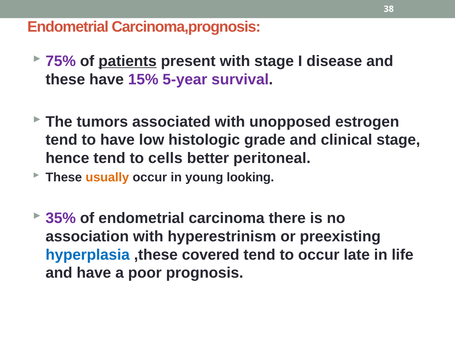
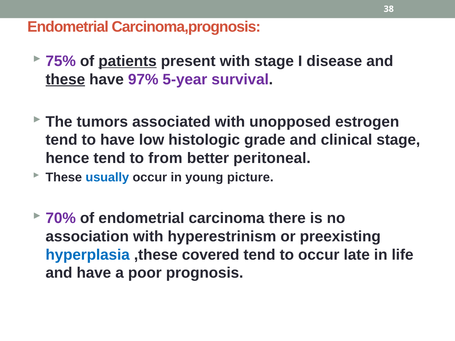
these underline: none -> present (65, 79)
15%: 15% -> 97% (143, 79)
cells: cells -> from (165, 158)
usually colour: orange -> blue (107, 177)
looking: looking -> picture (250, 177)
35%: 35% -> 70% (61, 218)
